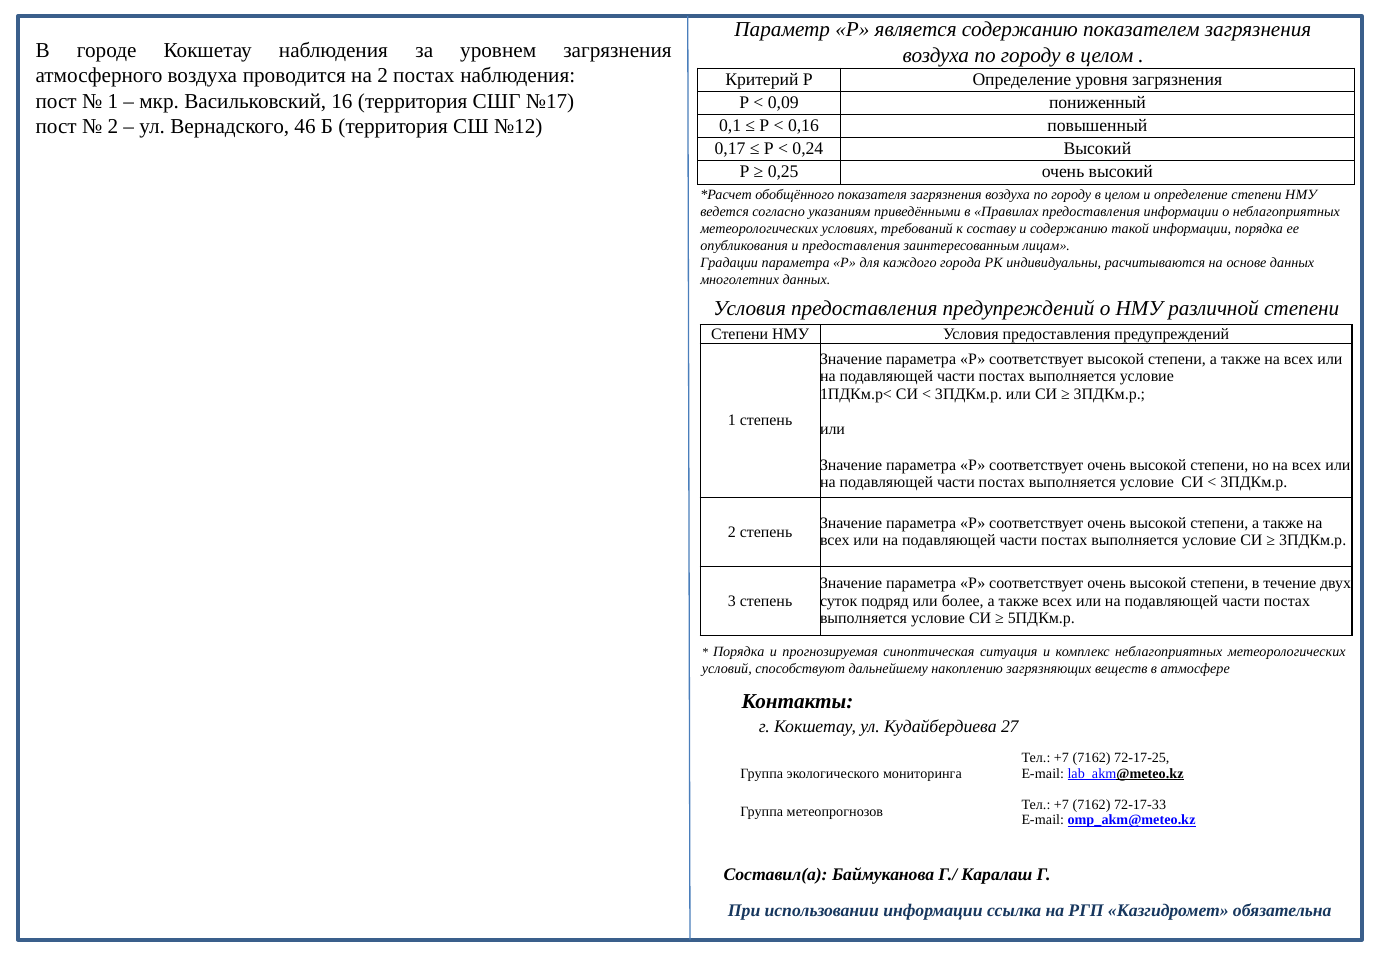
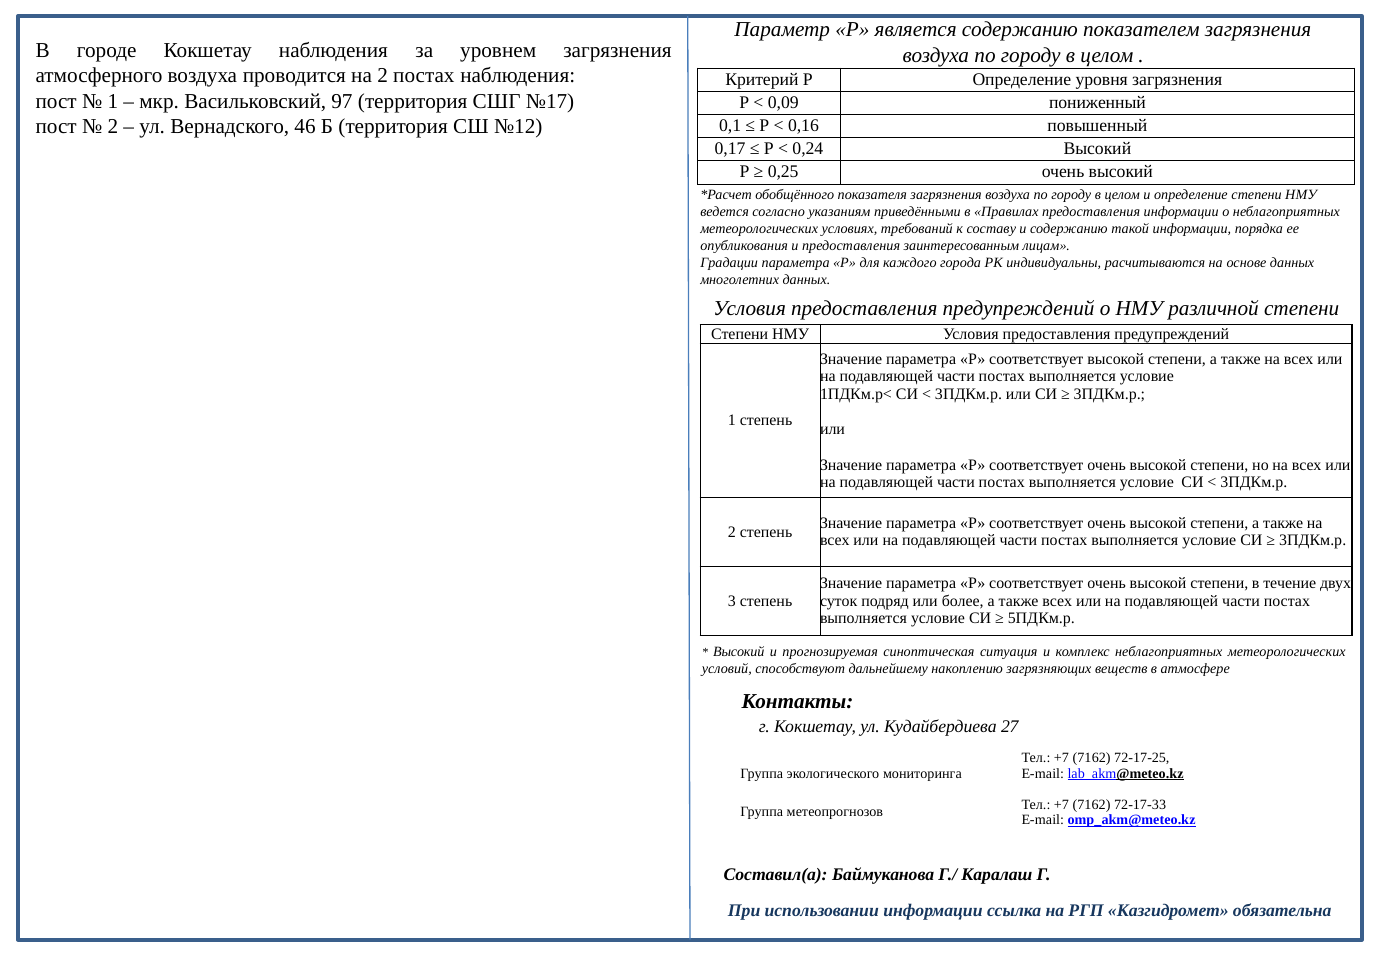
16: 16 -> 97 (342, 101)
Порядка: Порядка -> Высокий (739, 652)
